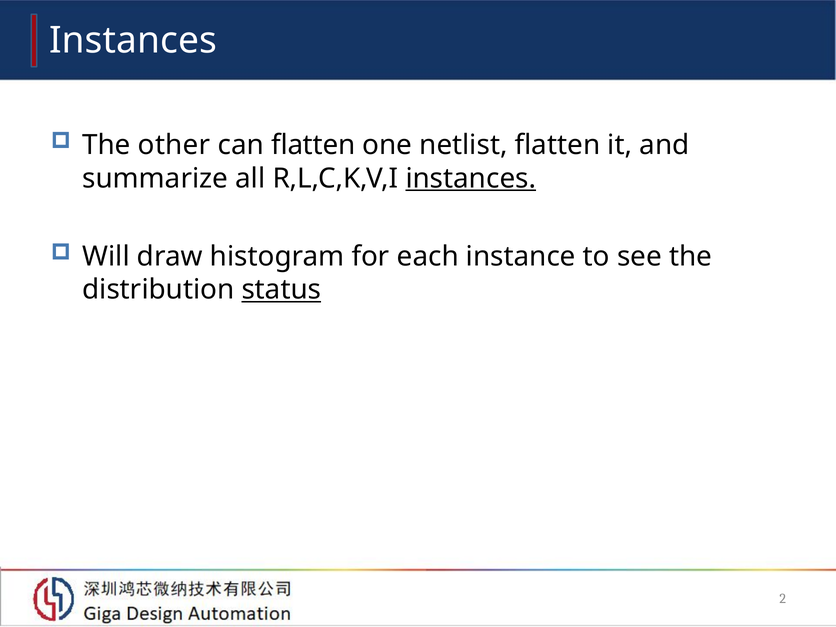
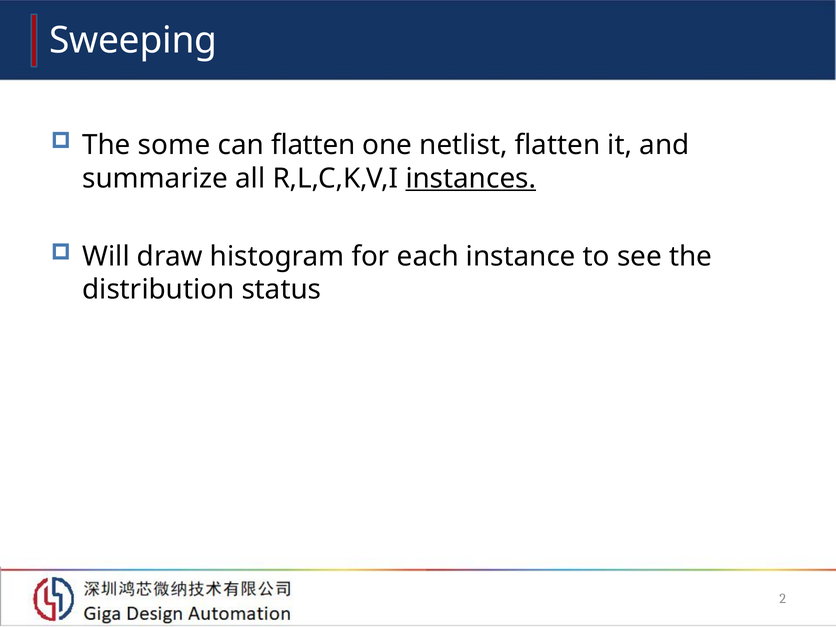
Instances: Instances -> Sweeping (133, 40)
other: other -> some (174, 145)
status underline: present -> none (281, 290)
